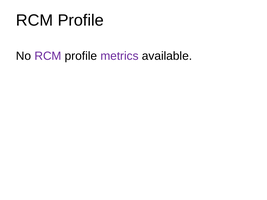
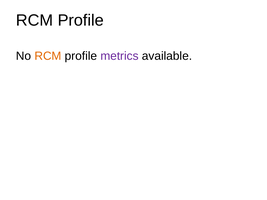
RCM colour: purple -> orange (48, 56)
